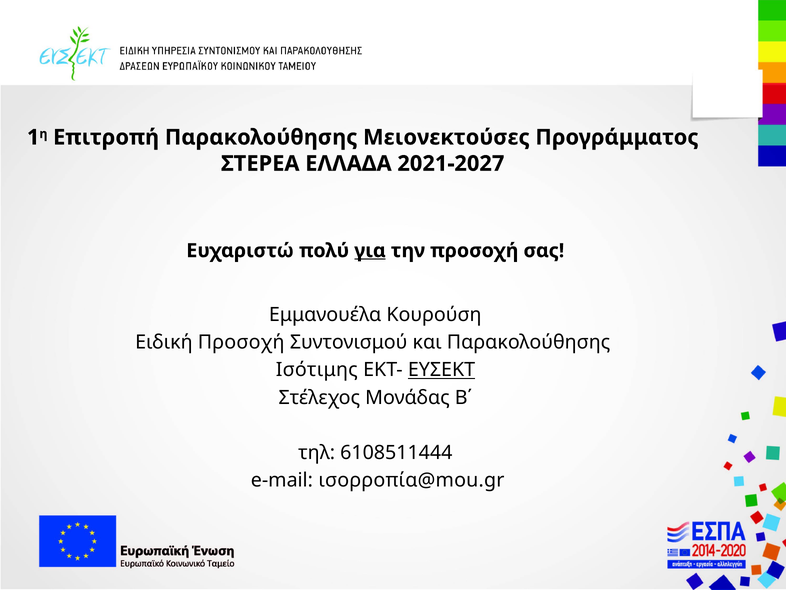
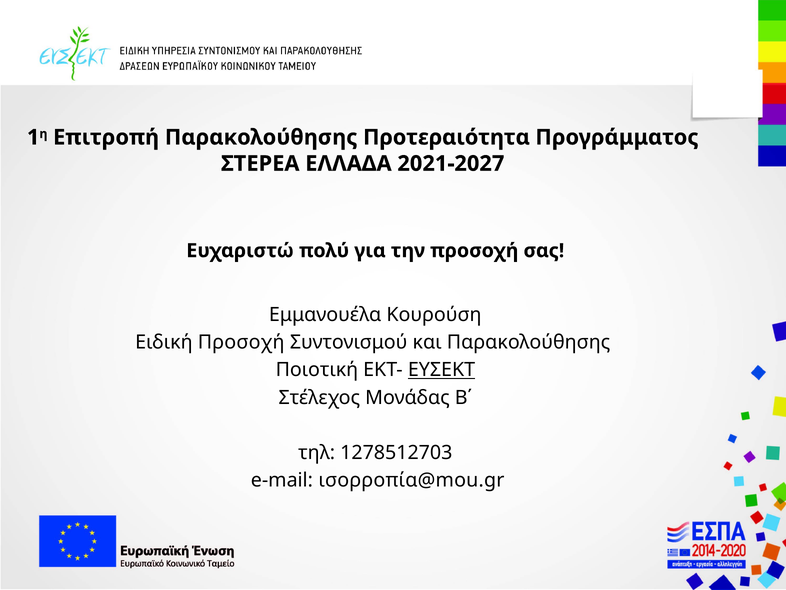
Μειονεκτούσες: Μειονεκτούσες -> Προτεραιότητα (446, 137)
για underline: present -> none (370, 250)
Ισότιμης: Ισότιμης -> Ποιοτική (317, 370)
6108511444: 6108511444 -> 1278512703 (396, 452)
